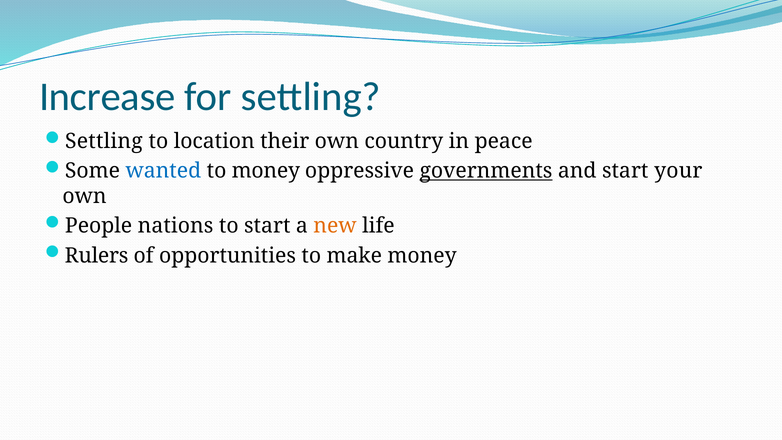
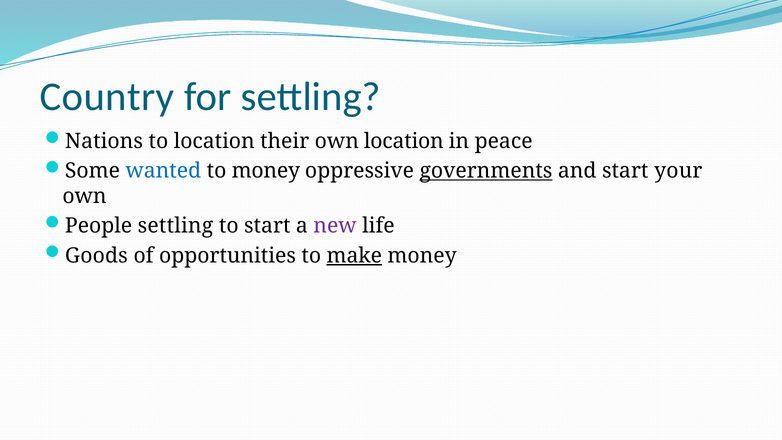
Increase: Increase -> Country (107, 97)
Settling: Settling -> Nations (104, 141)
own country: country -> location (404, 141)
People nations: nations -> settling (175, 226)
new colour: orange -> purple (335, 226)
Rulers: Rulers -> Goods (96, 255)
make underline: none -> present (354, 255)
